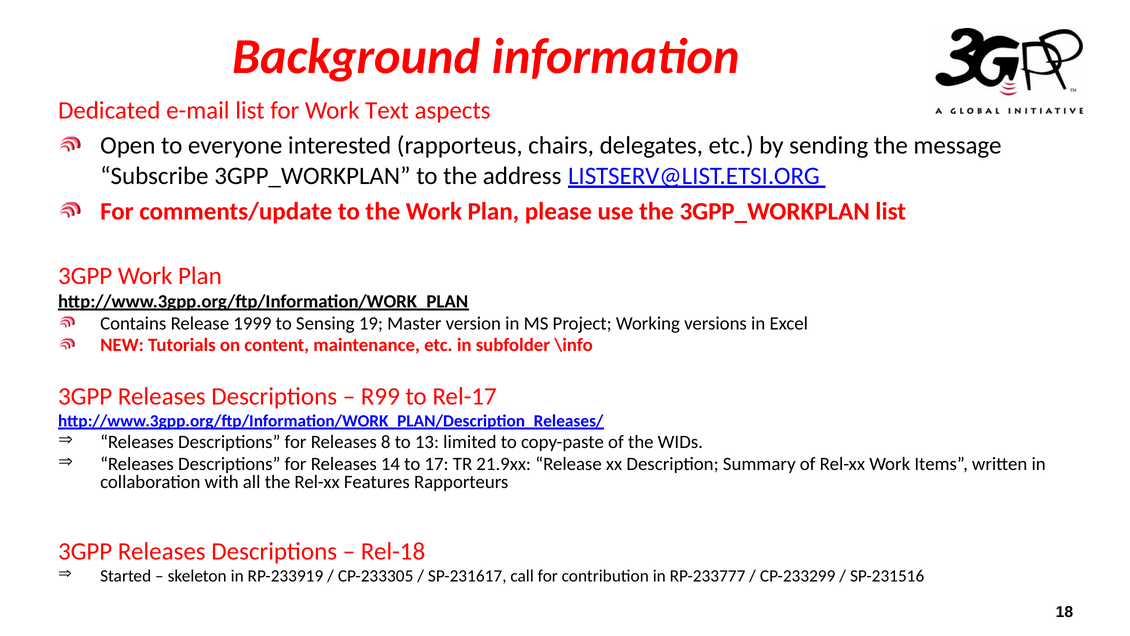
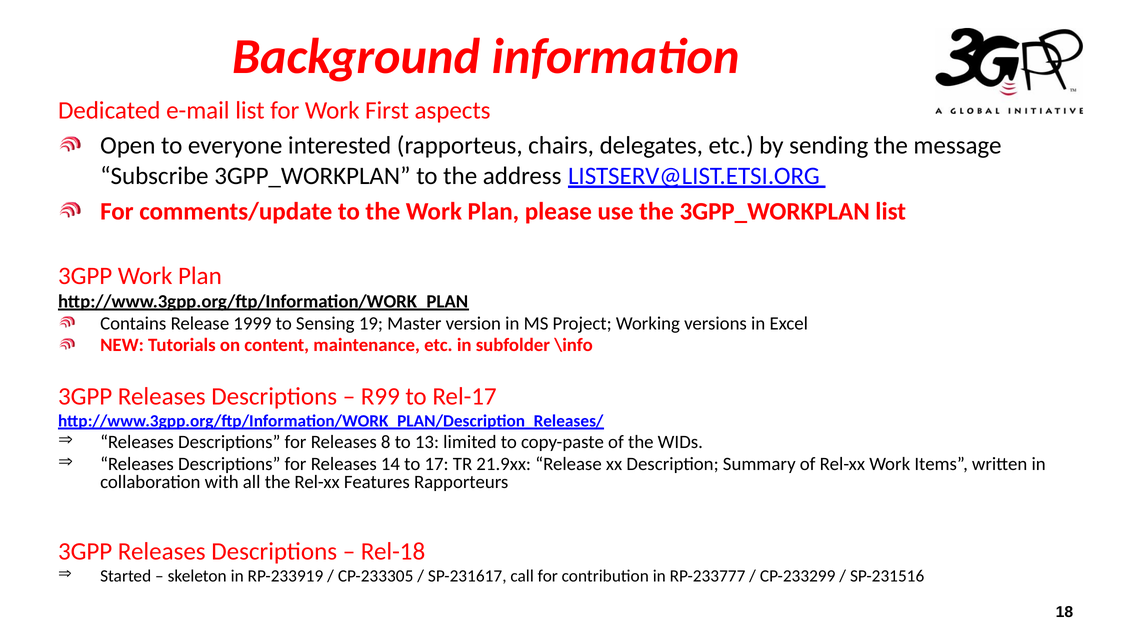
Text: Text -> First (387, 111)
